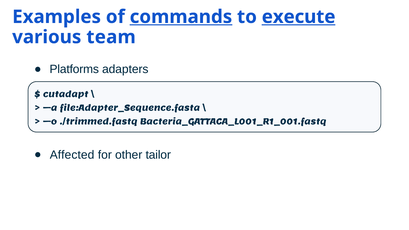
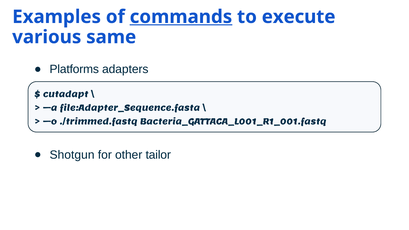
execute underline: present -> none (299, 17)
team: team -> same (111, 37)
Affected: Affected -> Shotgun (72, 155)
